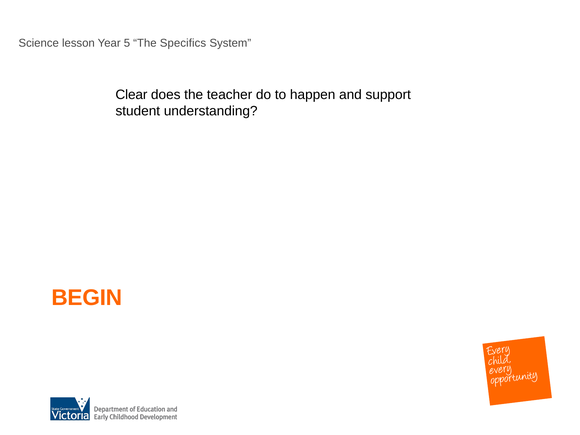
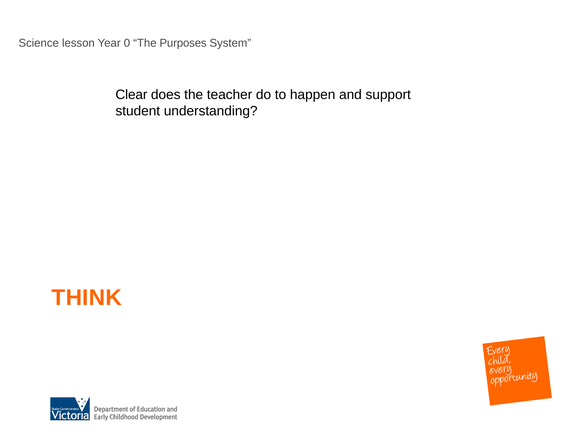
5: 5 -> 0 (127, 43)
Specifics: Specifics -> Purposes (183, 43)
BEGIN: BEGIN -> THINK (87, 298)
